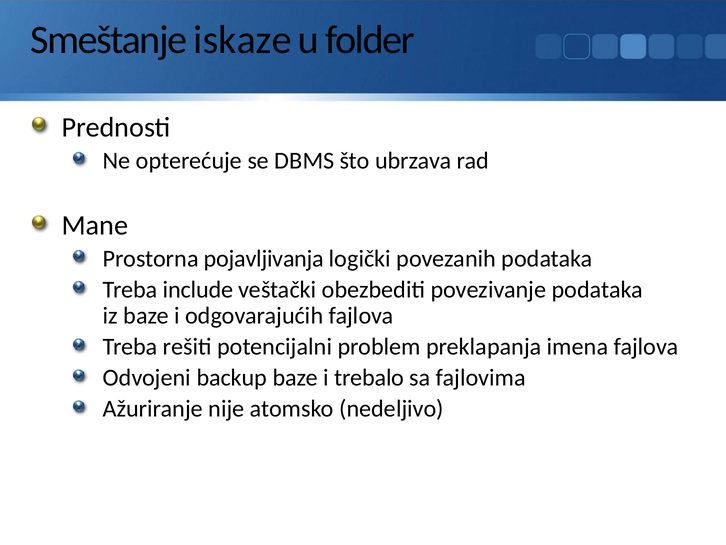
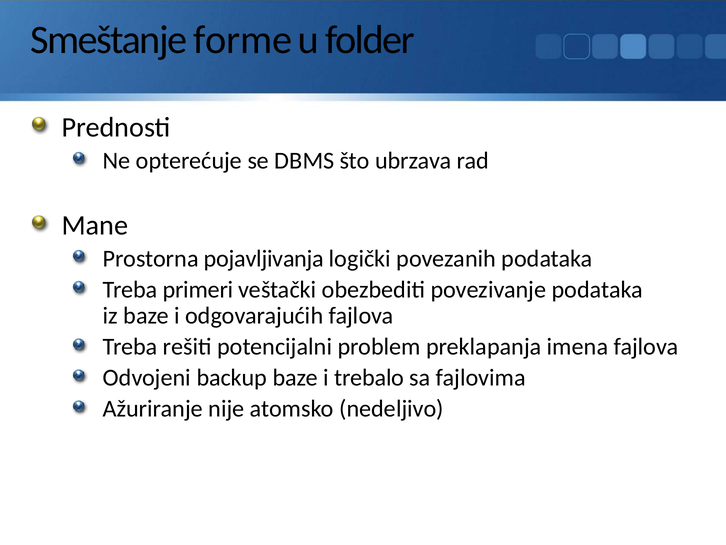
iskaze: iskaze -> forme (243, 40)
include: include -> primeri (198, 289)
